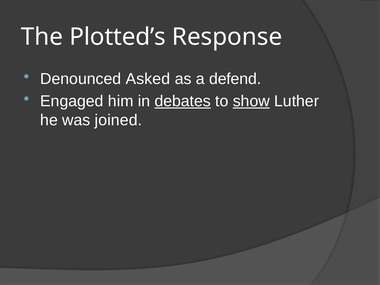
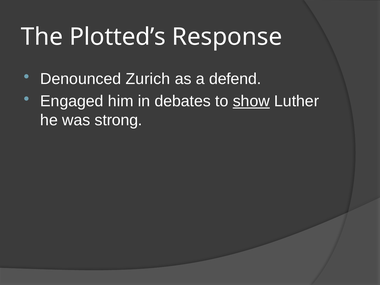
Asked: Asked -> Zurich (148, 79)
debates underline: present -> none (183, 101)
joined: joined -> strong (119, 120)
